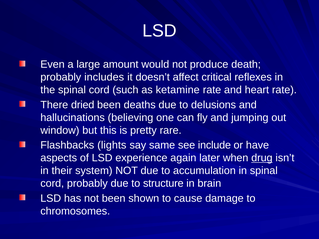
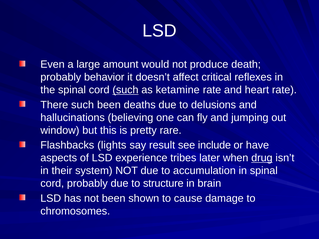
includes: includes -> behavior (104, 77)
such underline: none -> present (125, 90)
There dried: dried -> such (83, 105)
same: same -> result (162, 145)
again: again -> tribes (183, 158)
